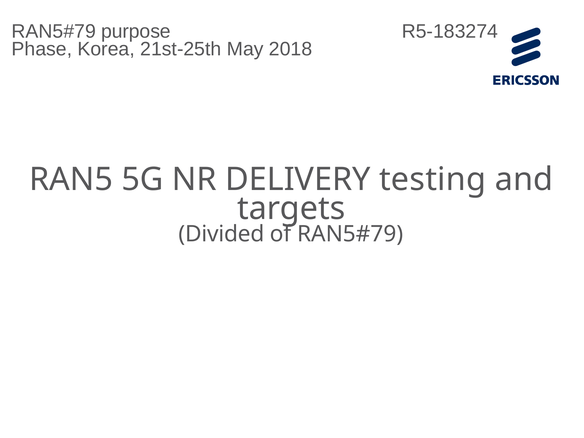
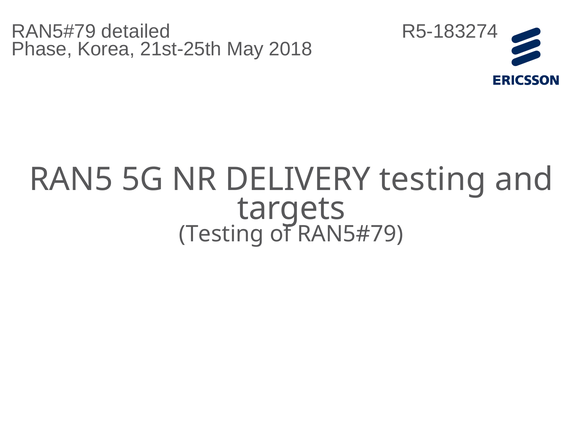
purpose: purpose -> detailed (136, 31)
Divided: Divided -> Testing (221, 234)
